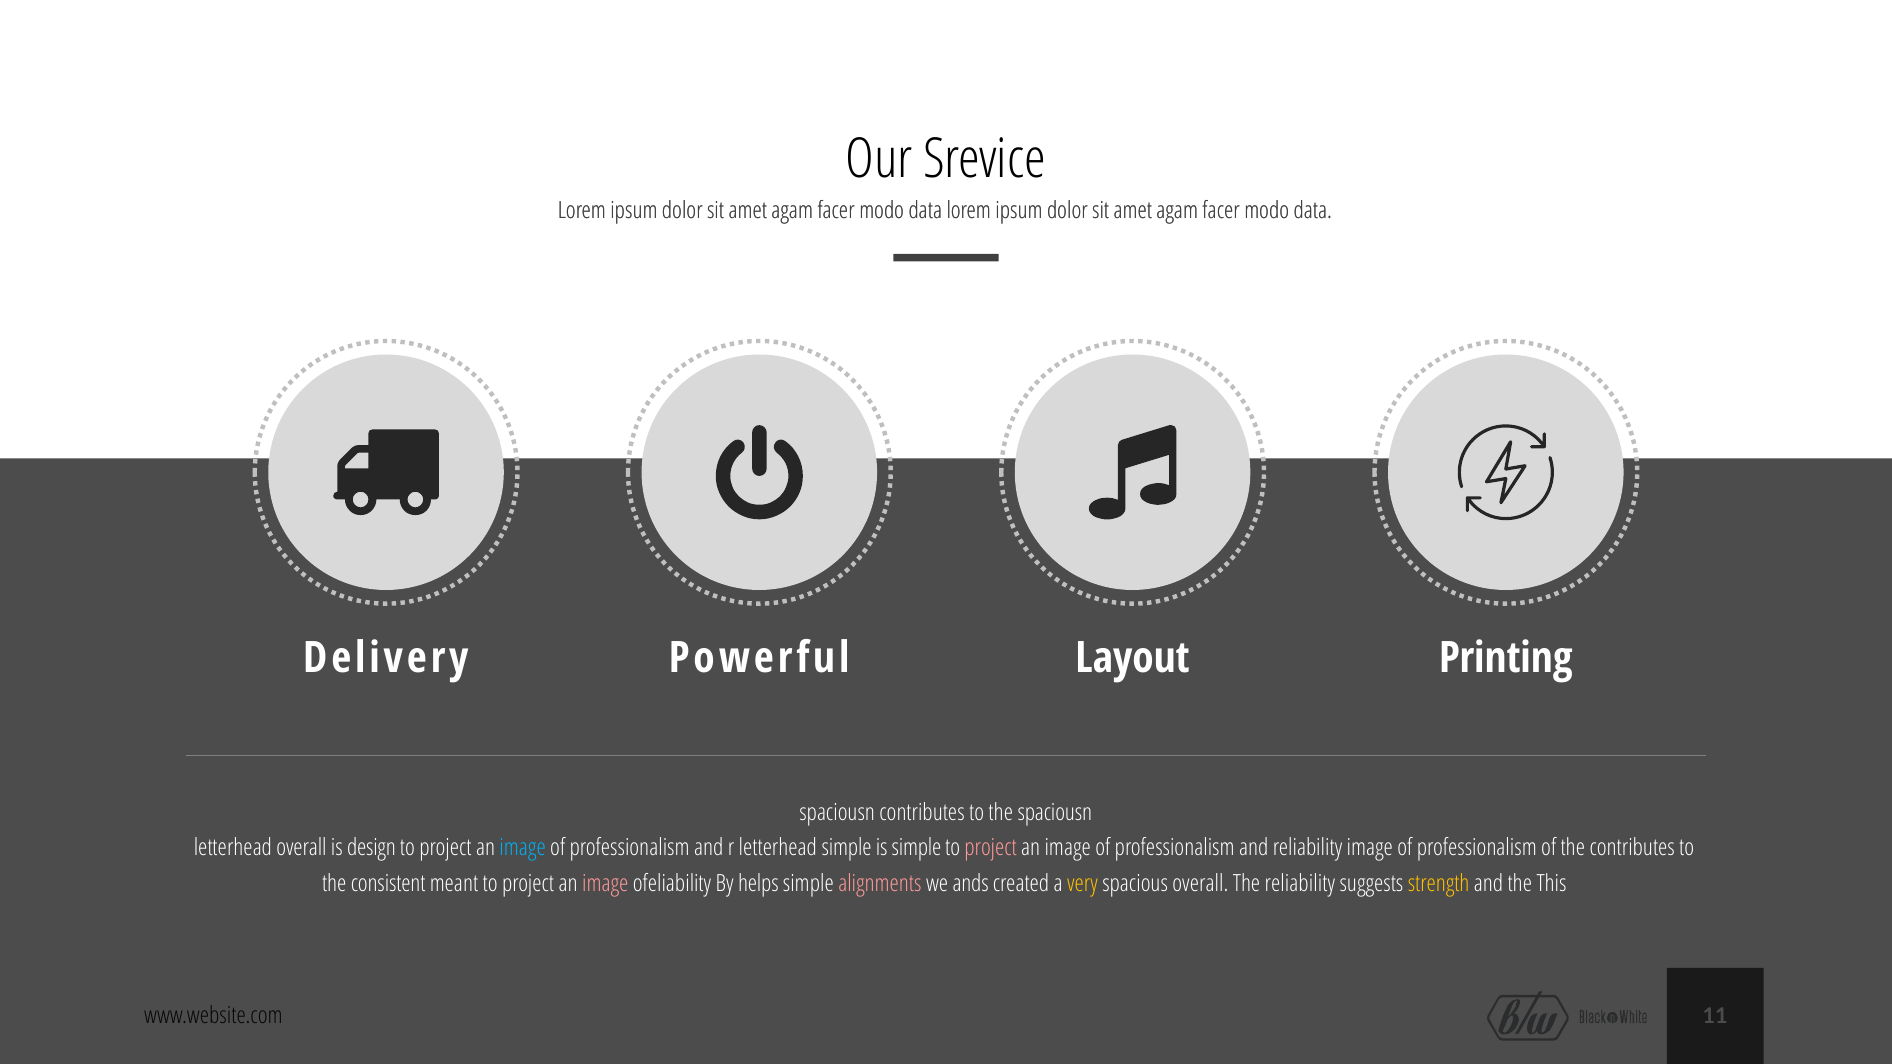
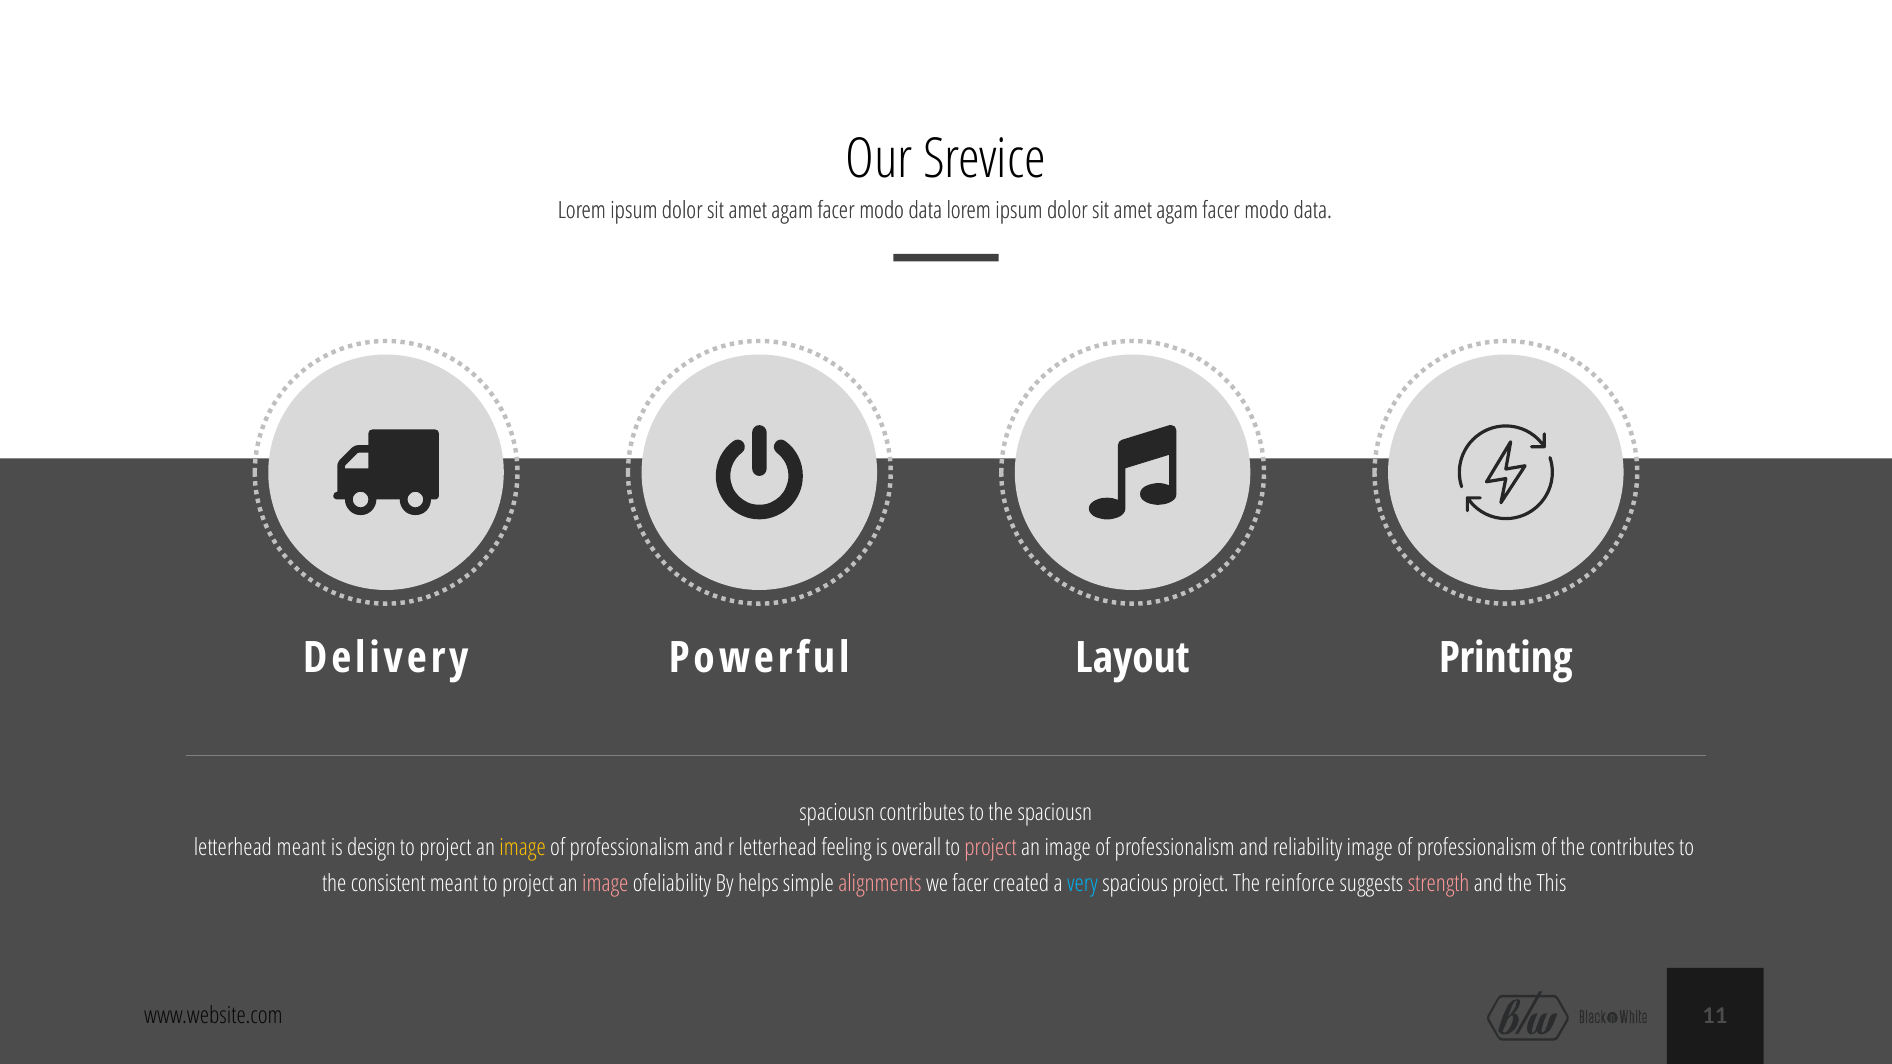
letterhead overall: overall -> meant (301, 848)
image colour: light blue -> yellow (523, 848)
letterhead simple: simple -> feeling (847, 848)
is simple: simple -> overall (916, 848)
we ands: ands -> facer (971, 884)
very colour: yellow -> light blue (1083, 884)
spacious overall: overall -> project (1201, 884)
The reliability: reliability -> reinforce (1300, 884)
strength colour: yellow -> pink (1439, 884)
